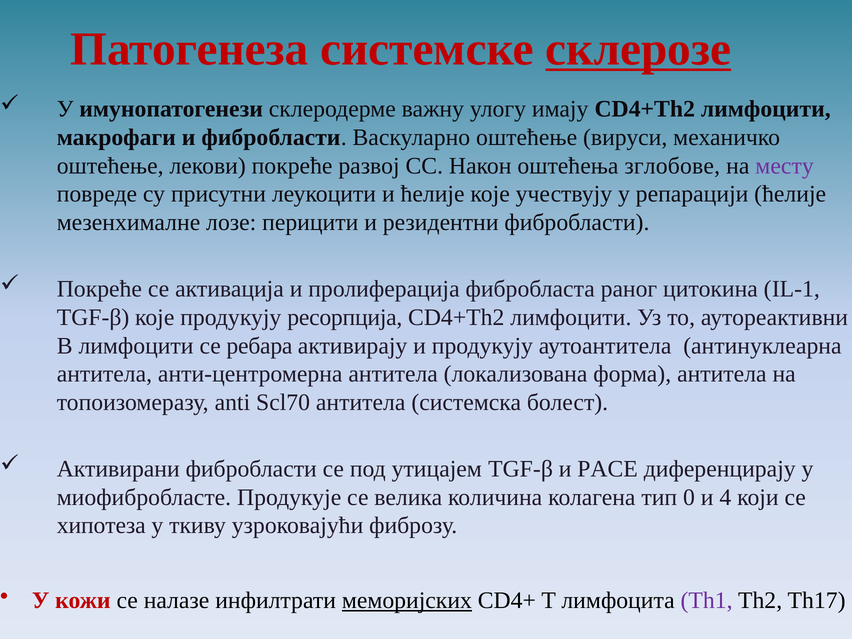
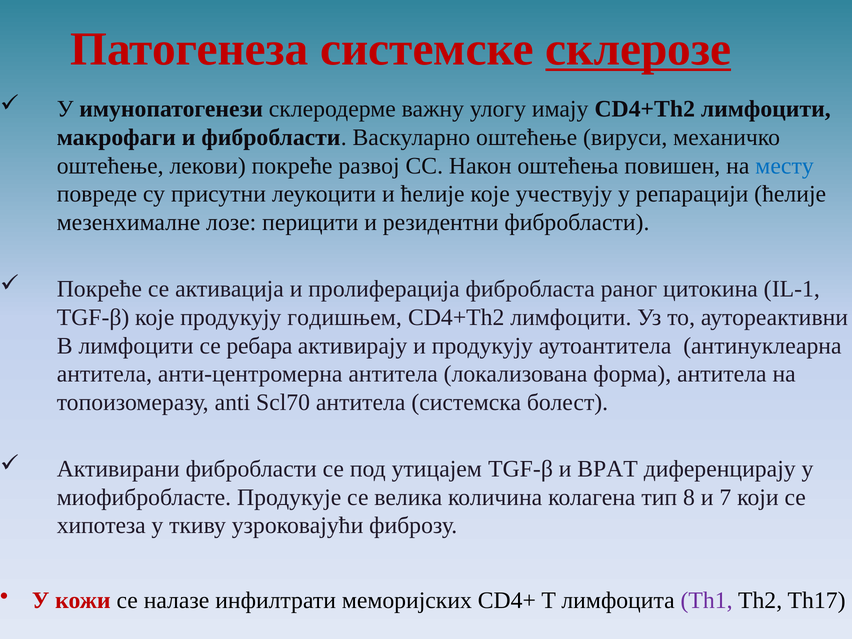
зглобове: зглобове -> повишен (672, 166)
месту colour: purple -> blue (785, 166)
ресорпција: ресорпција -> годишњем (345, 317)
РАСЕ: РАСЕ -> ВРАТ (608, 469)
0: 0 -> 8 (689, 497)
4: 4 -> 7 (725, 497)
меморијских underline: present -> none (407, 600)
